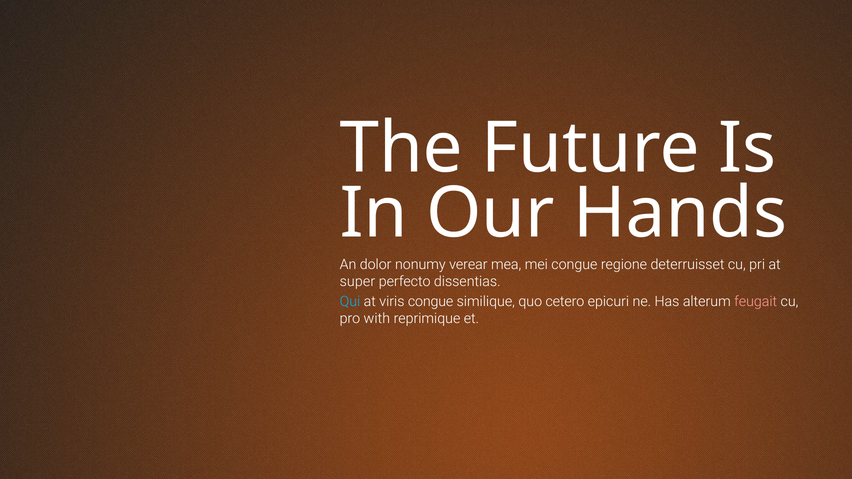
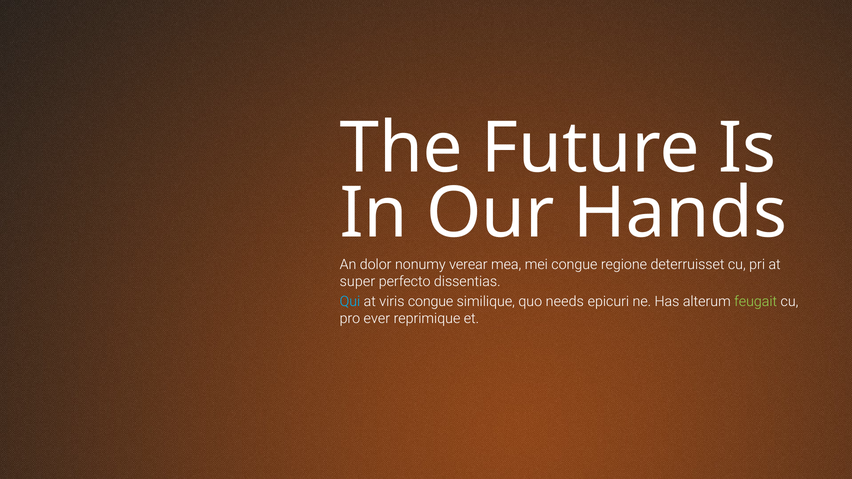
cetero: cetero -> needs (565, 302)
feugait colour: pink -> light green (756, 302)
with: with -> ever (377, 319)
